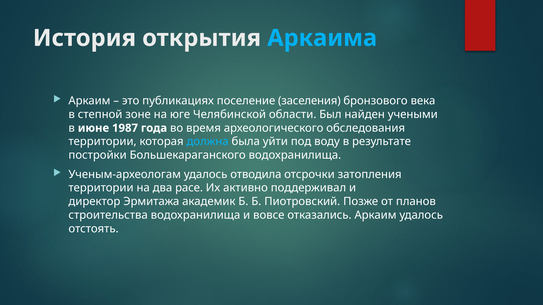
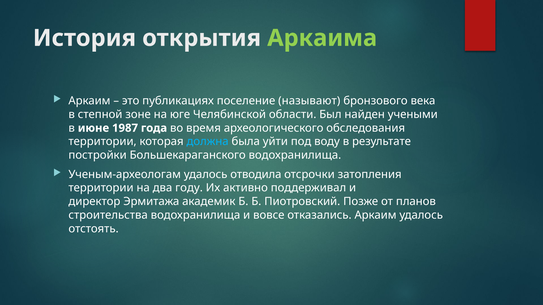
Аркаима colour: light blue -> light green (322, 38)
заселения: заселения -> называют (309, 101)
расе: расе -> году (189, 188)
